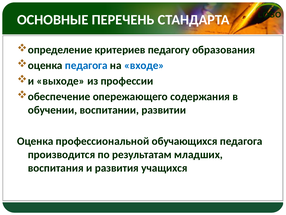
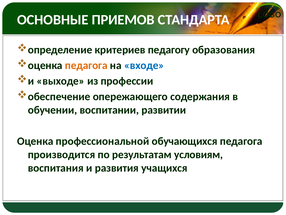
ПЕРЕЧЕНЬ: ПЕРЕЧЕНЬ -> ПРИЕМОВ (123, 20)
педагога colour: blue -> orange (86, 65)
младших: младших -> условиям (199, 154)
